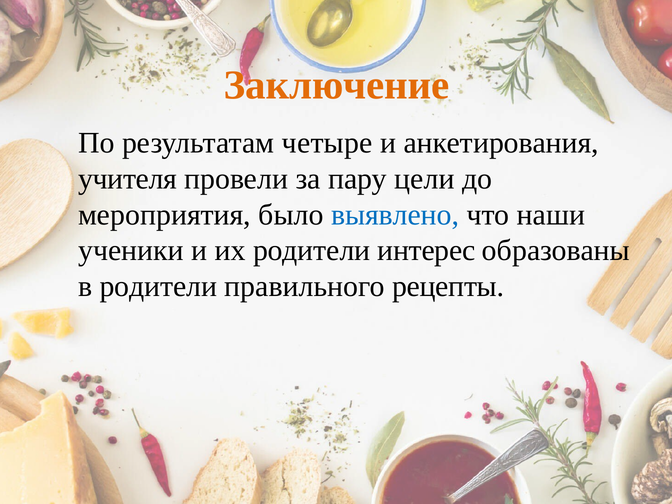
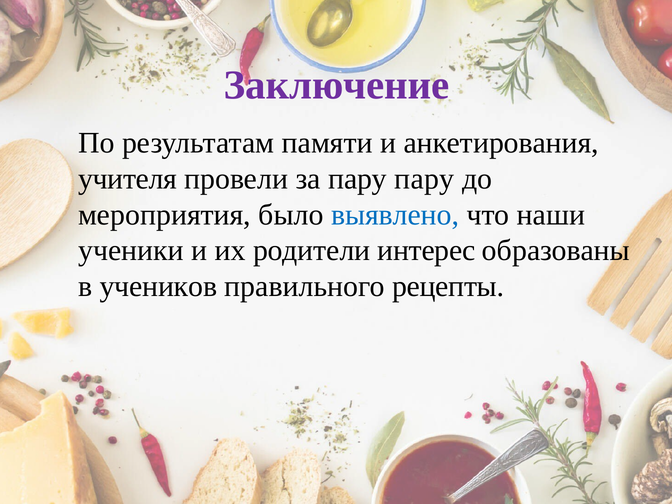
Заключение colour: orange -> purple (337, 85)
четыре: четыре -> памяти (327, 143)
пару цели: цели -> пару (424, 179)
в родители: родители -> учеников (158, 286)
